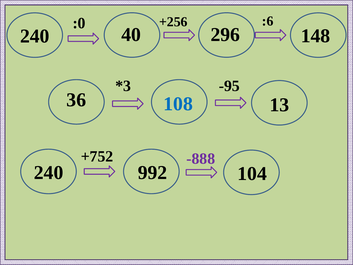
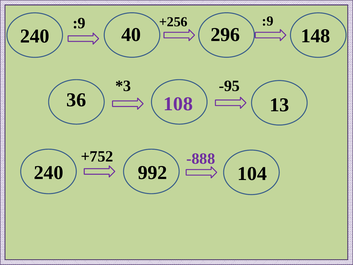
:6: :6 -> :9 (268, 21)
:0: :0 -> :9 (79, 23)
108 colour: blue -> purple (178, 104)
